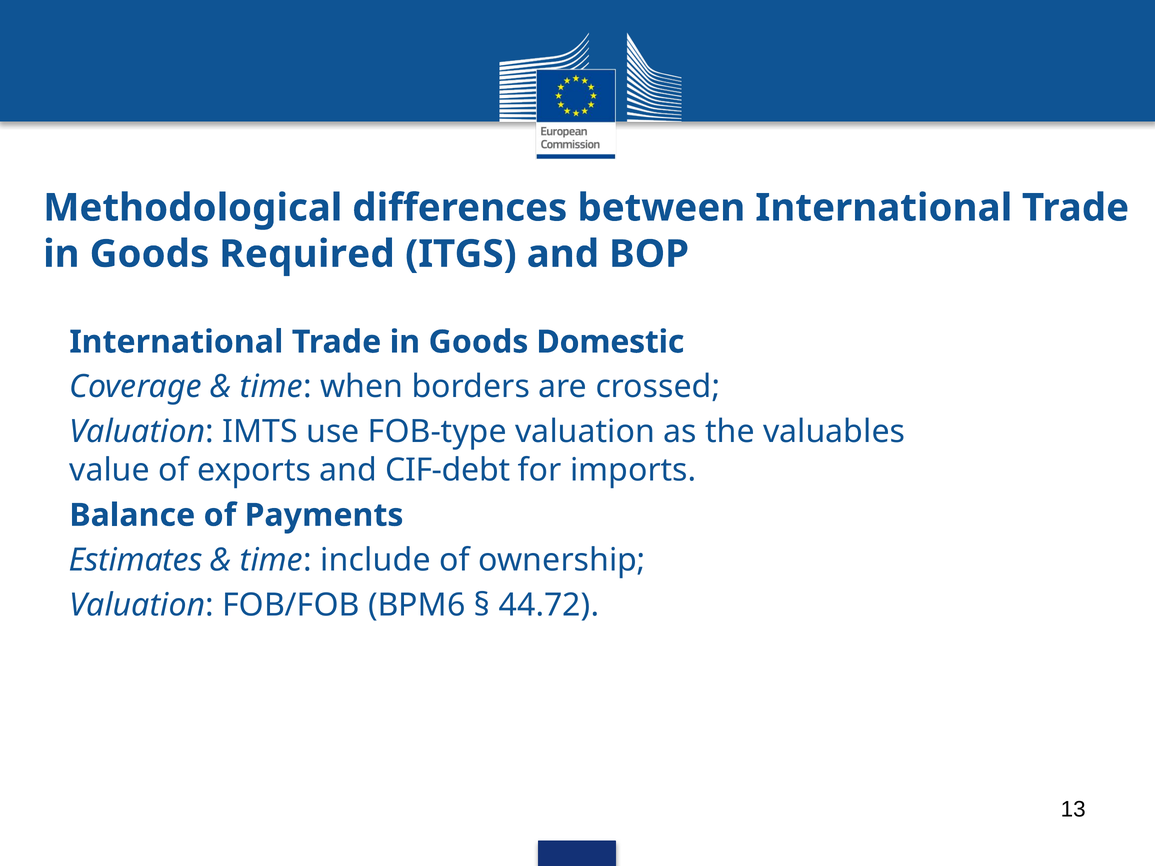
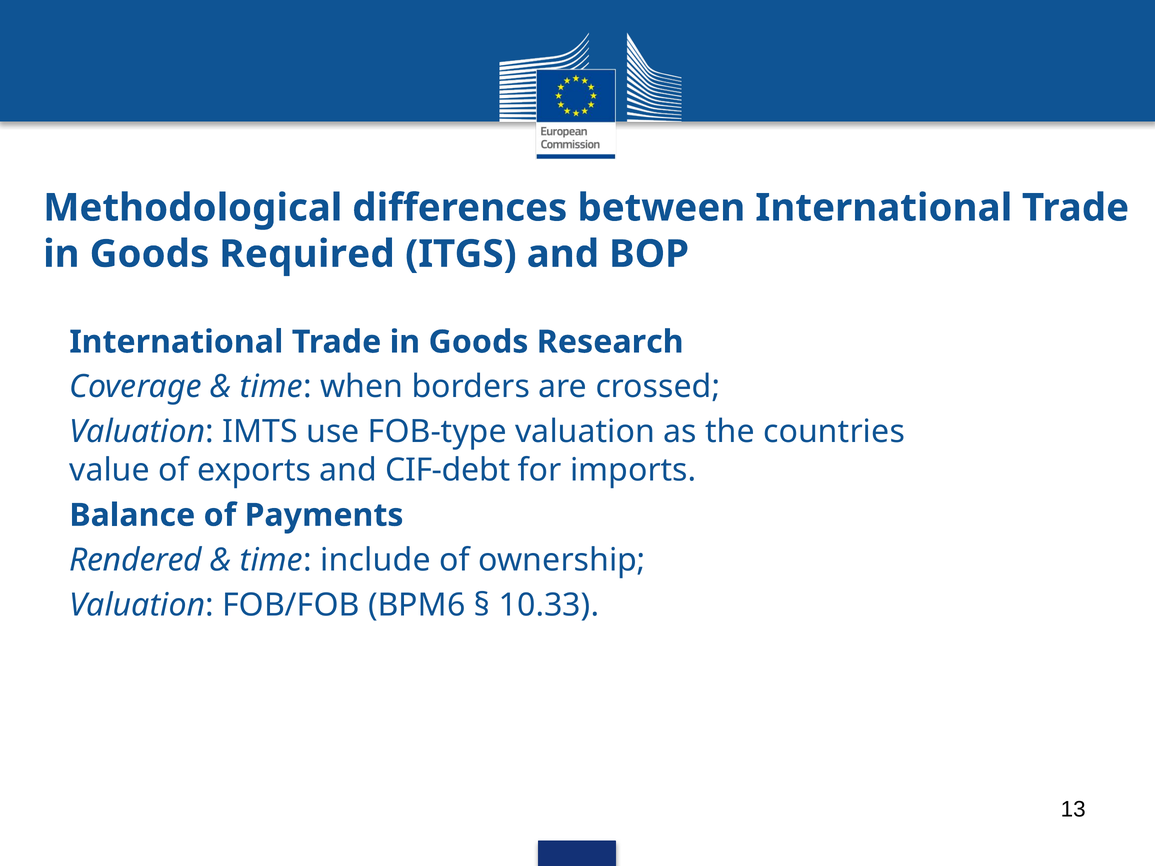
Domestic: Domestic -> Research (610, 342)
valuables: valuables -> countries (834, 432)
Estimates: Estimates -> Rendered (136, 560)
44.72: 44.72 -> 10.33 (549, 605)
